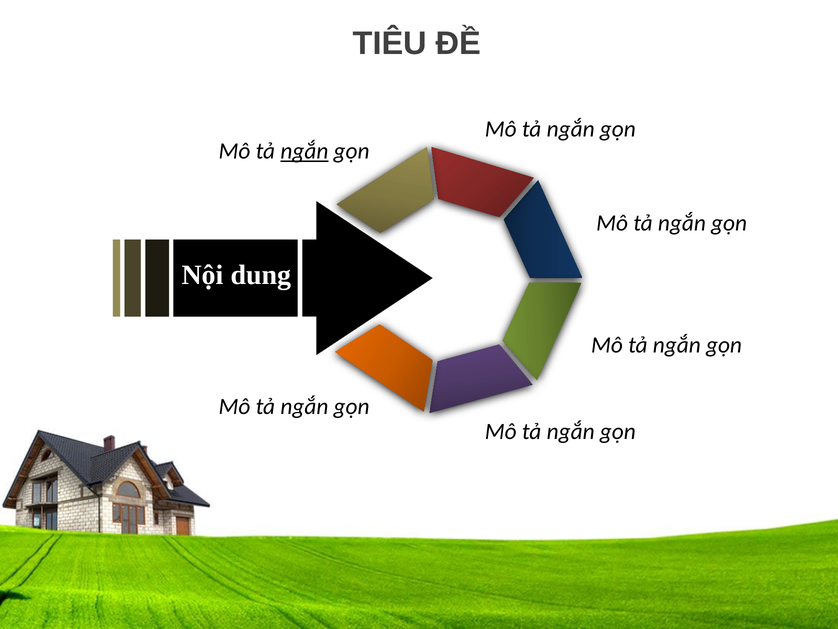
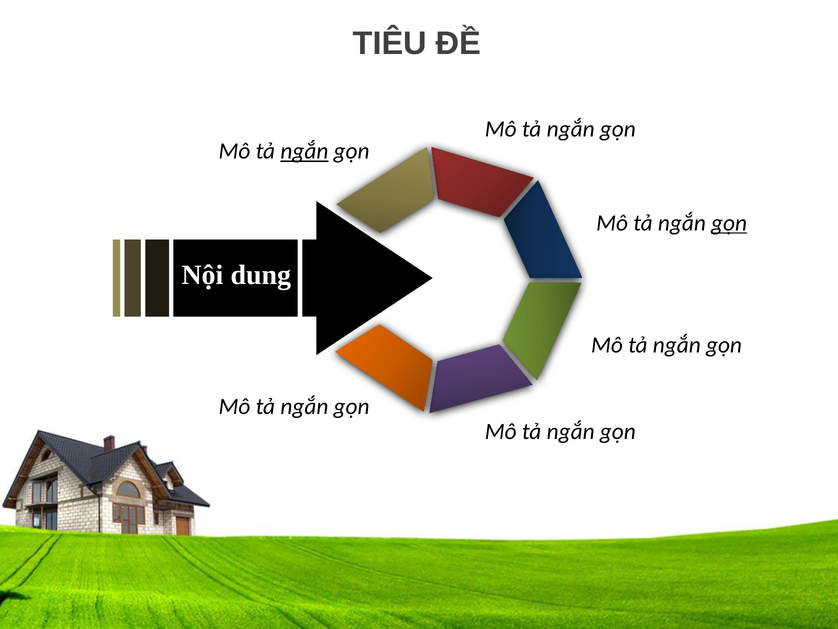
gọn underline: none -> present (729, 223)
